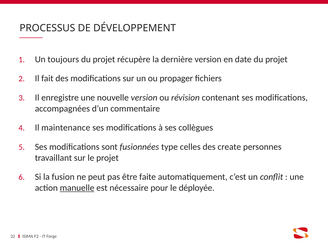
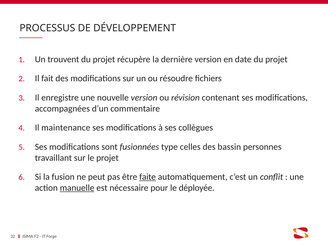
toujours: toujours -> trouvent (63, 59)
propager: propager -> résoudre (176, 78)
create: create -> bassin (229, 147)
faite underline: none -> present (148, 177)
